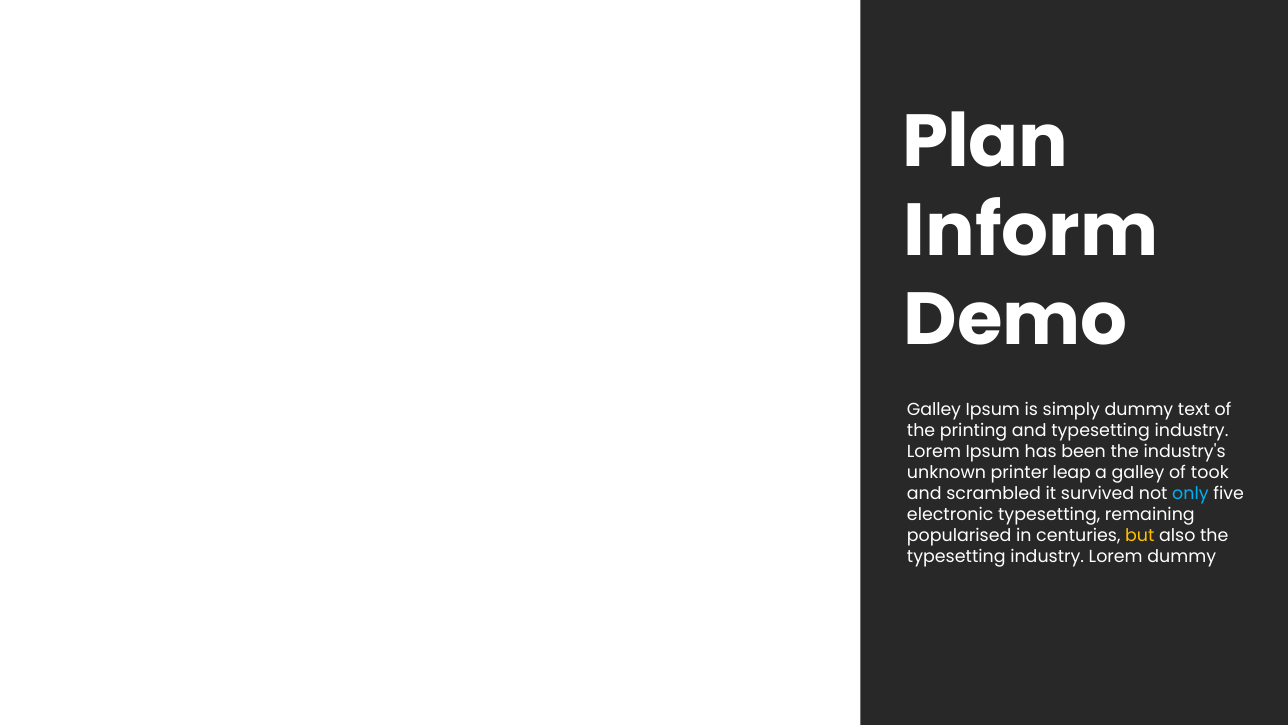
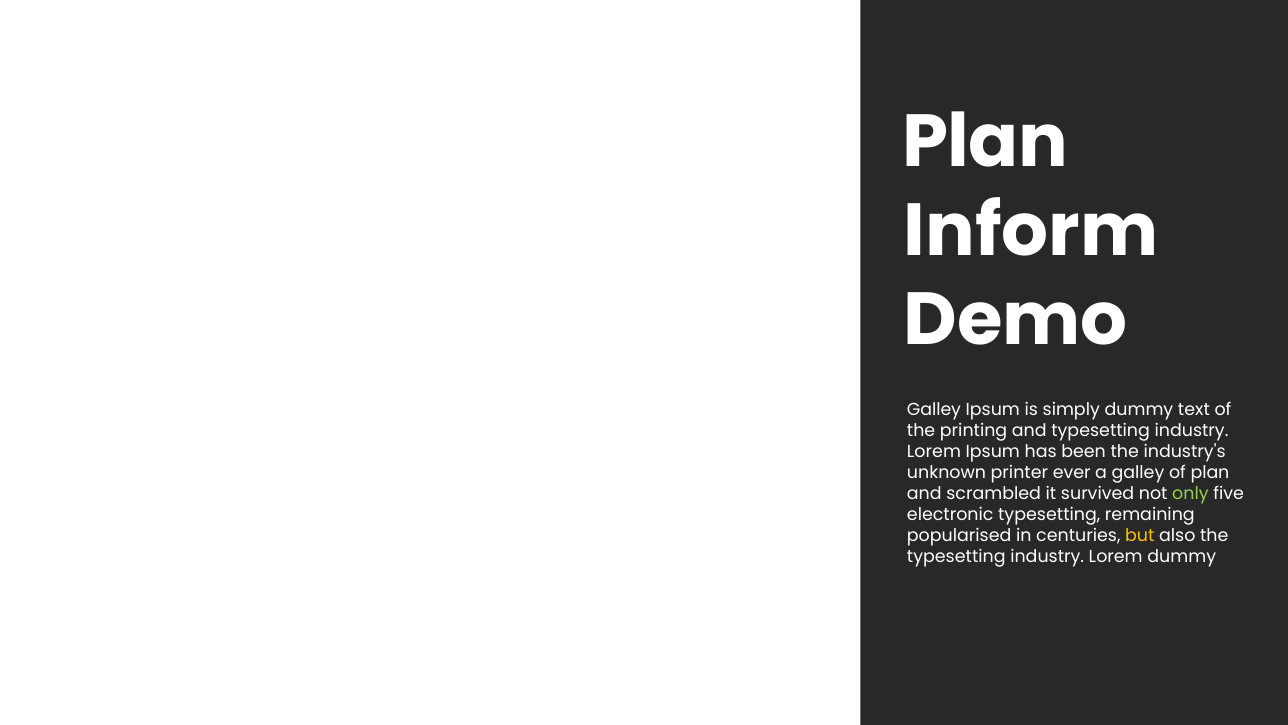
leap: leap -> ever (1072, 472)
of took: took -> plan (1210, 472)
only colour: light blue -> light green (1190, 493)
